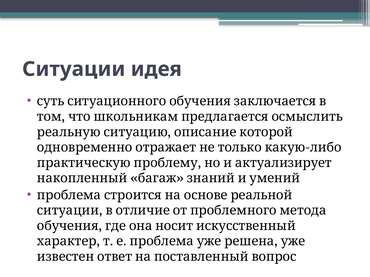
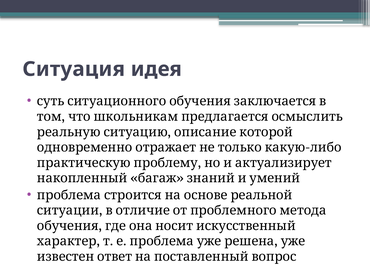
Ситуации: Ситуации -> Ситуация (74, 69)
